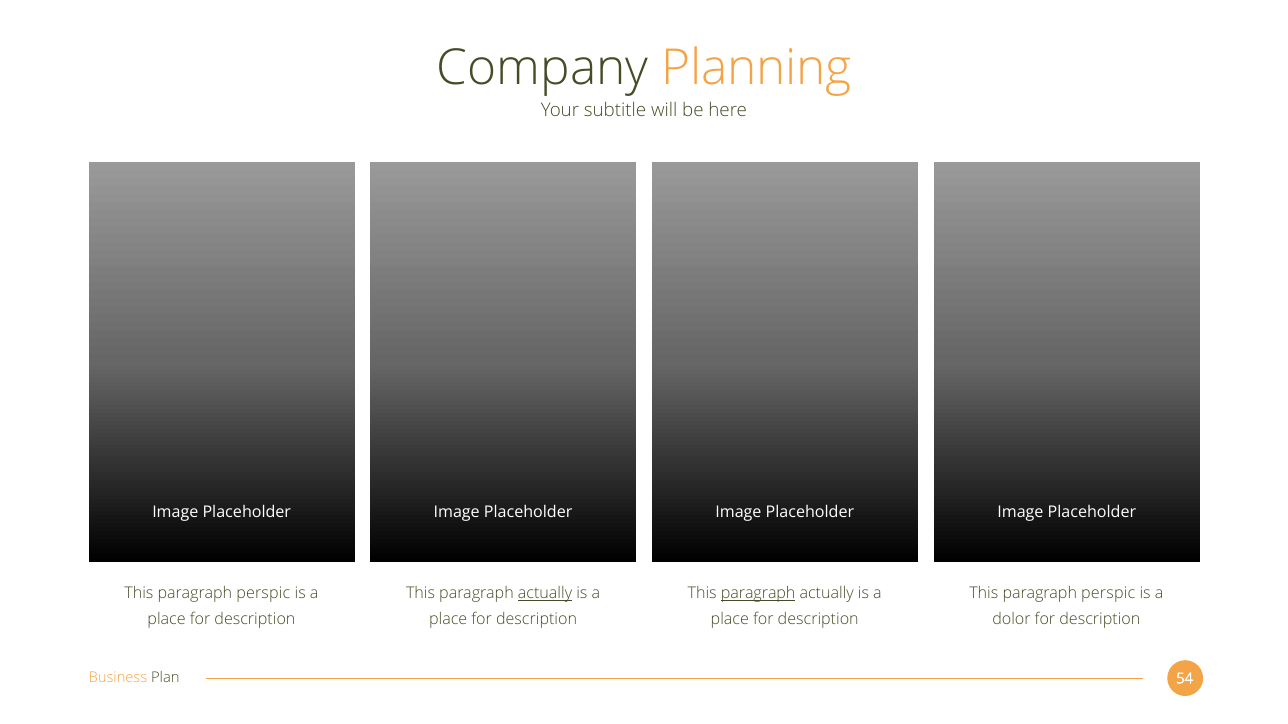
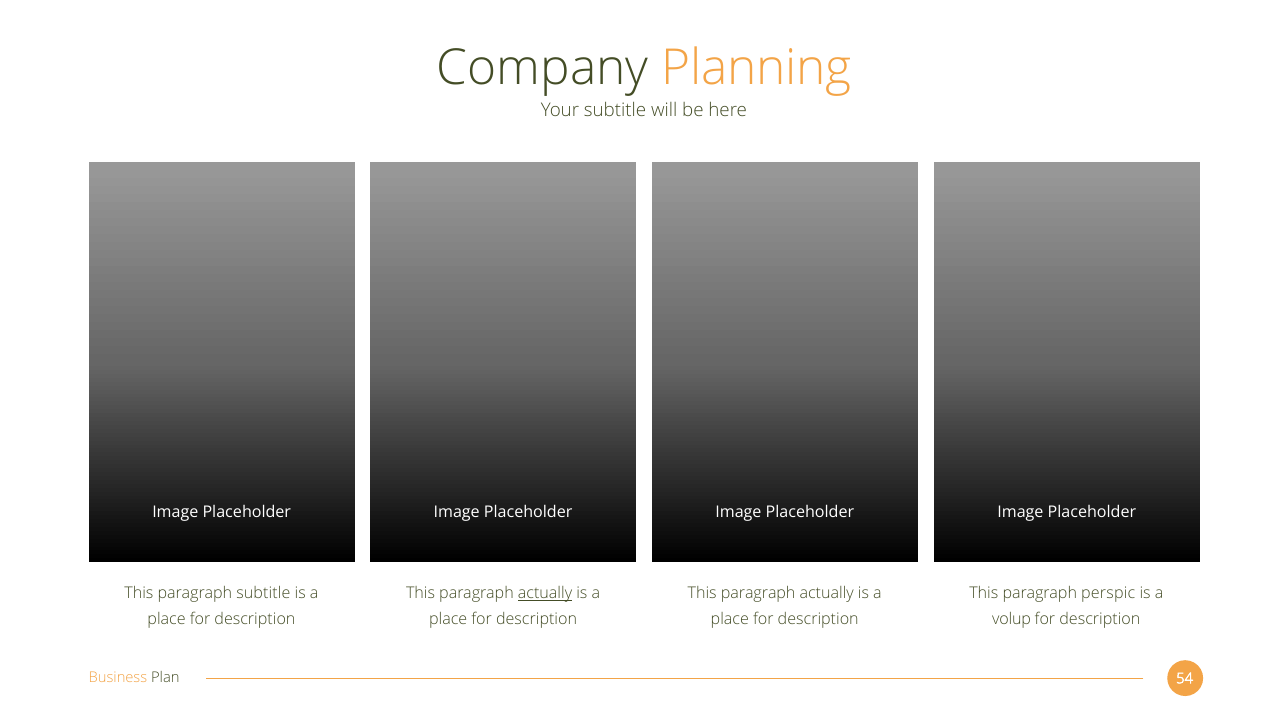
perspic: perspic -> subtitle (263, 594)
paragraph underline: present -> none (758, 594)
dolor: dolor -> volup (1012, 619)
